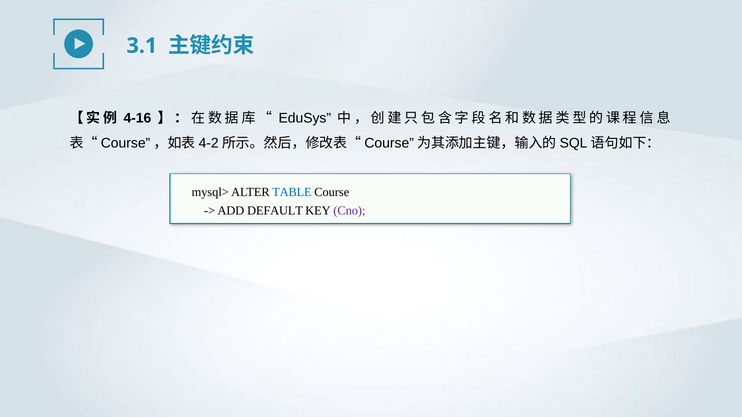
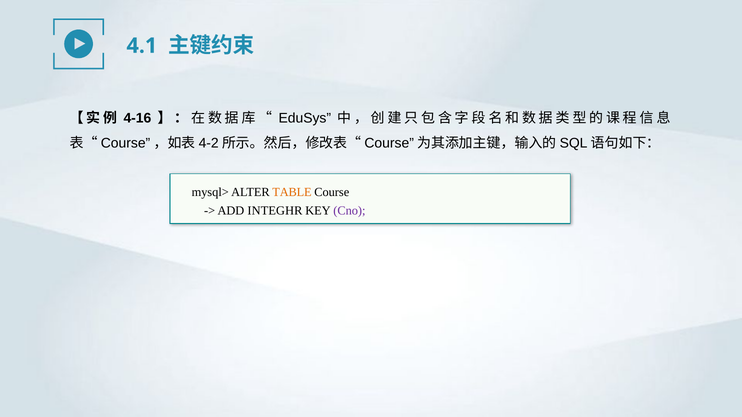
3.1: 3.1 -> 4.1 (142, 46)
TABLE colour: blue -> orange (292, 192)
DEFAULT: DEFAULT -> INTEGHR (275, 211)
